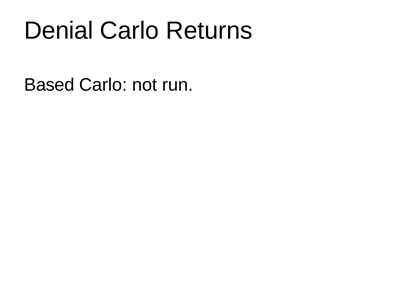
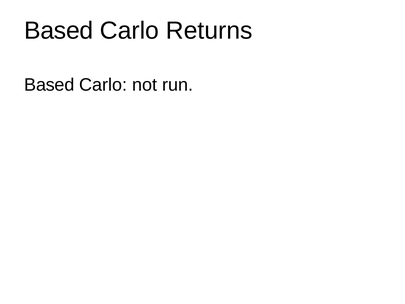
Denial: Denial -> Based (59, 31)
